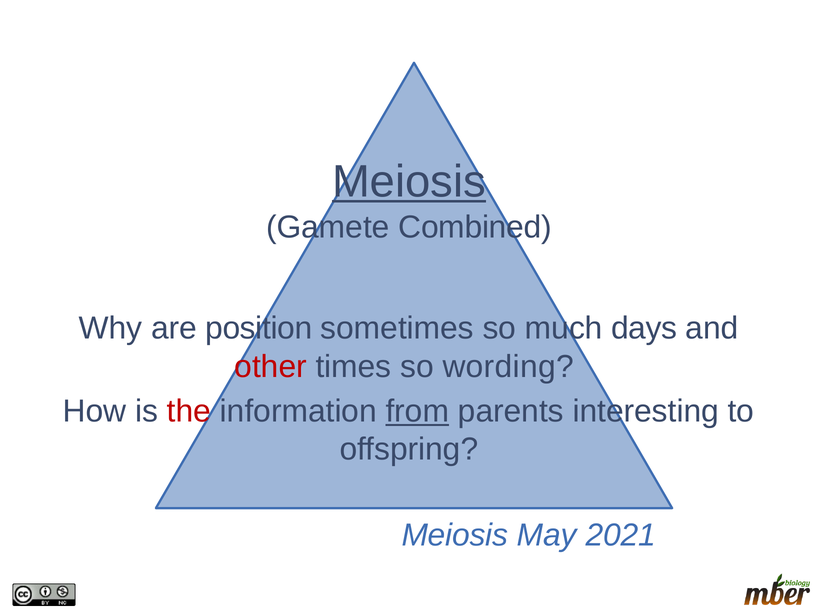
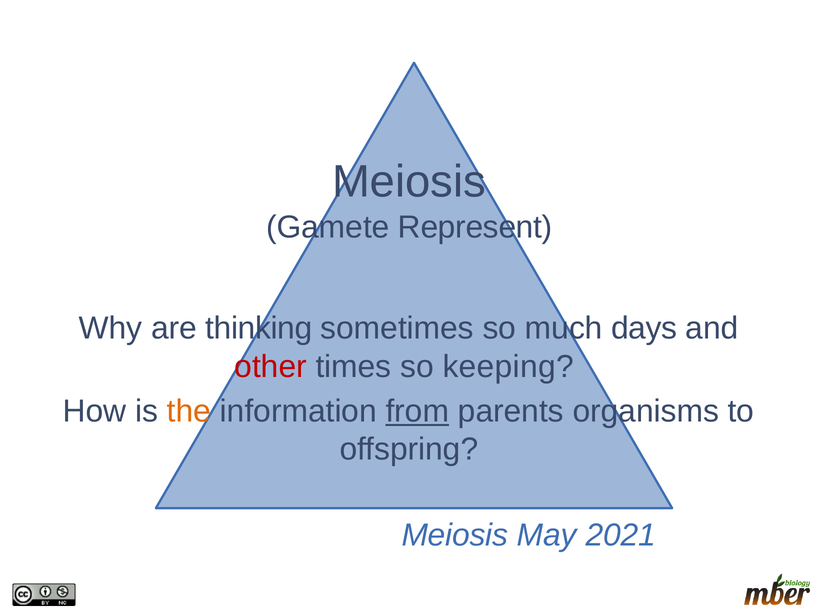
Meiosis underline: present -> none (409, 182)
Combined: Combined -> Represent (475, 227)
position: position -> thinking (259, 328)
wording: wording -> keeping (508, 366)
the colour: red -> orange (189, 411)
interesting: interesting -> organisms (646, 411)
